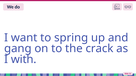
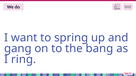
crack: crack -> bang (99, 49)
with: with -> ring (24, 60)
